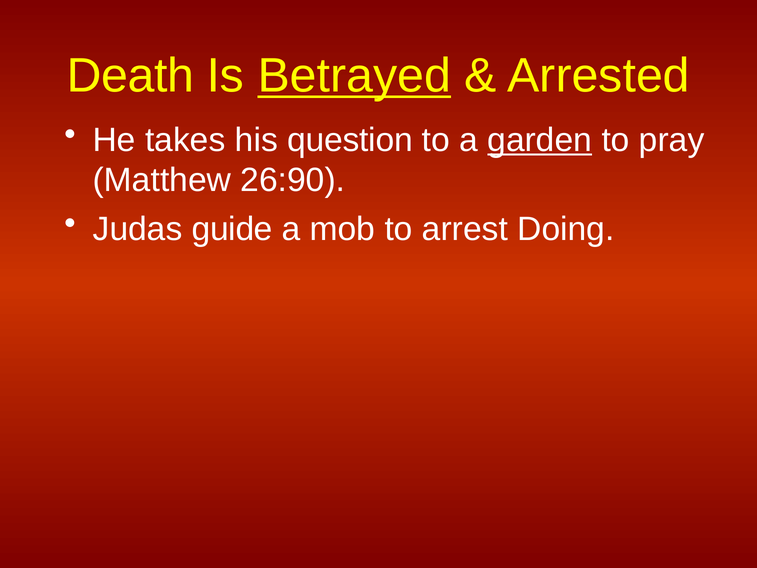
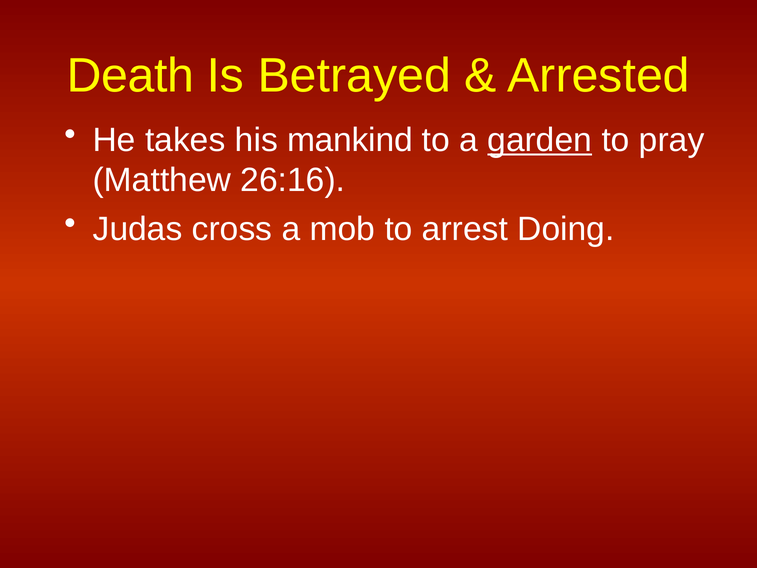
Betrayed underline: present -> none (354, 76)
question: question -> mankind (350, 140)
26:90: 26:90 -> 26:16 (293, 180)
guide: guide -> cross (232, 229)
